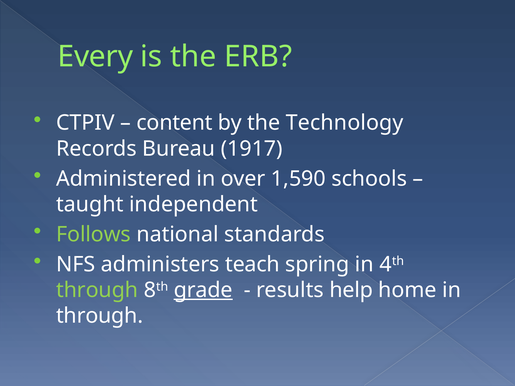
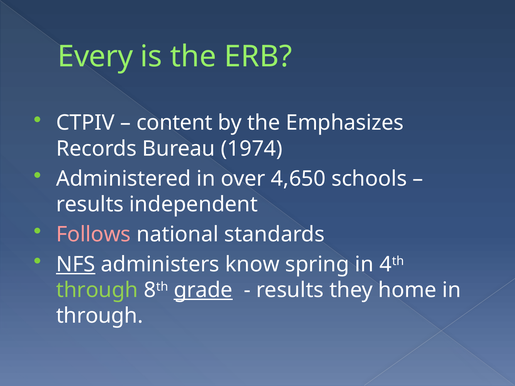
Technology: Technology -> Emphasizes (345, 123)
1917: 1917 -> 1974 (252, 149)
1,590: 1,590 -> 4,650 (298, 179)
taught: taught -> results (90, 204)
Follows colour: light green -> pink (93, 235)
NFS underline: none -> present (76, 265)
teach: teach -> know (252, 265)
help: help -> they (351, 290)
